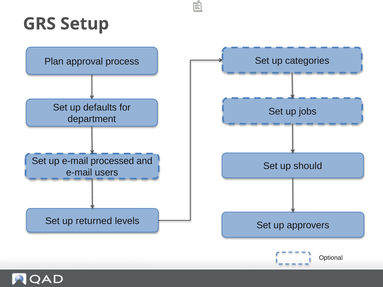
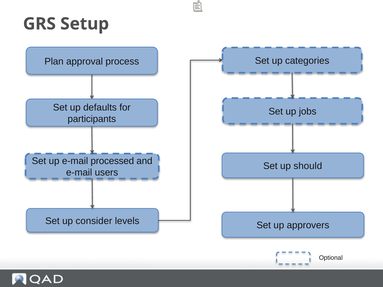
department: department -> participants (92, 119)
returned: returned -> consider (94, 221)
